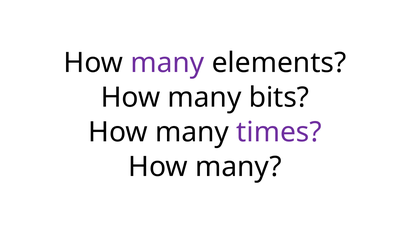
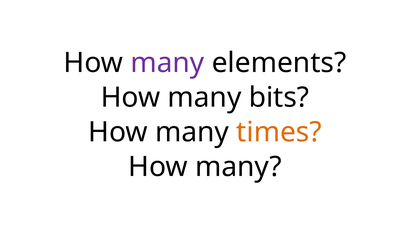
times colour: purple -> orange (279, 132)
